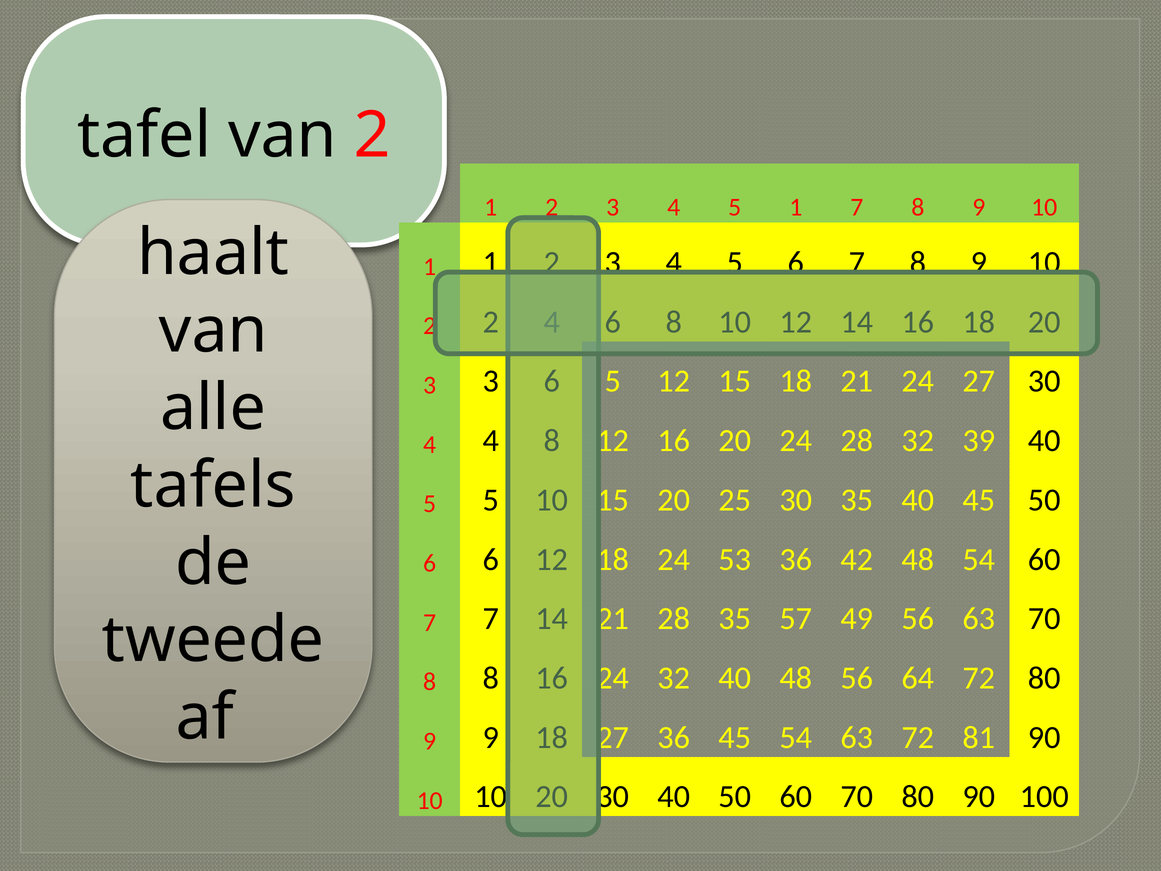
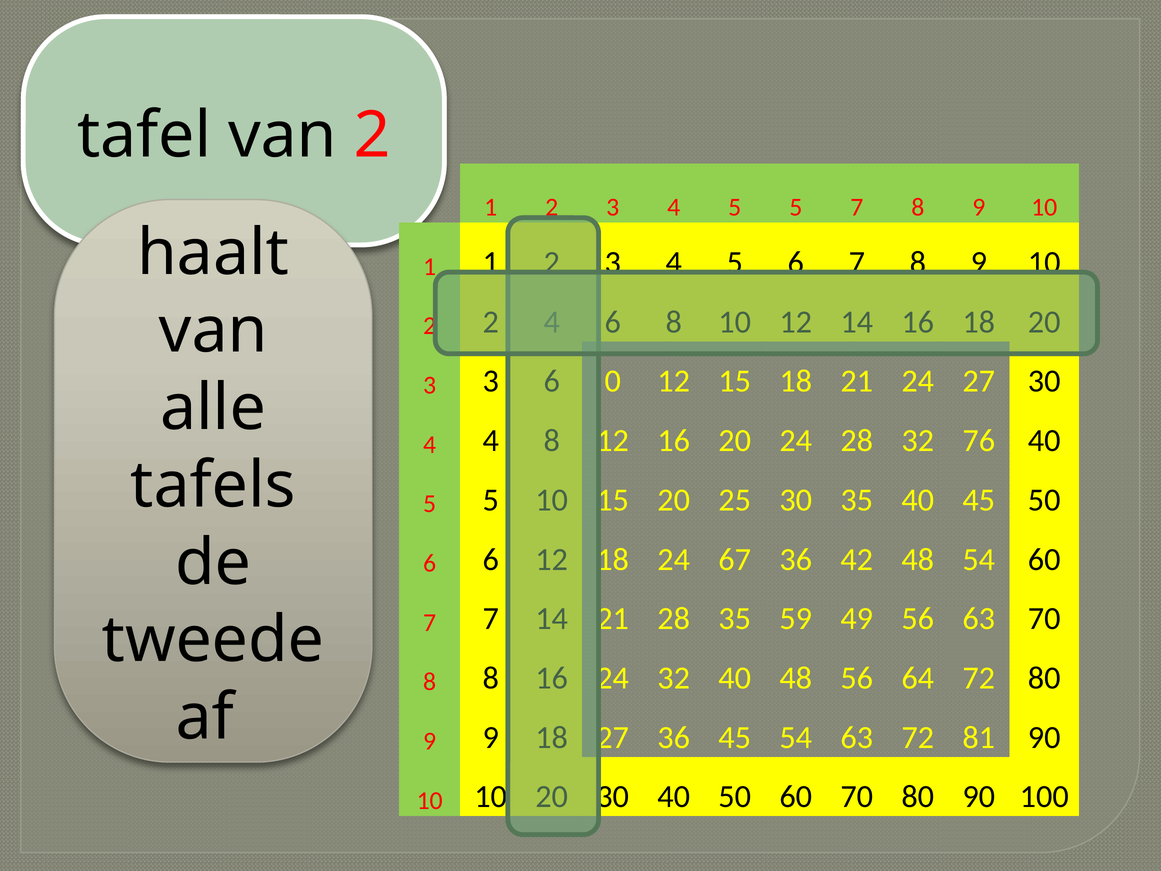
4 5 1: 1 -> 5 (796, 207)
5: 5 -> 0 (613, 381)
39: 39 -> 76 (979, 441)
53: 53 -> 67 (735, 559)
57: 57 -> 59 (796, 619)
